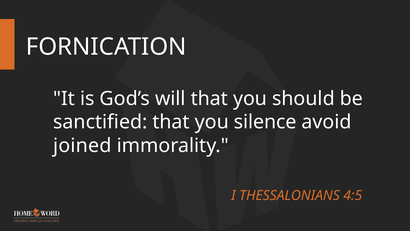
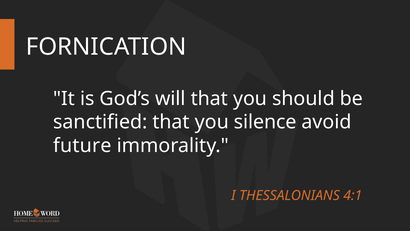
joined: joined -> future (82, 145)
4:5: 4:5 -> 4:1 (353, 195)
